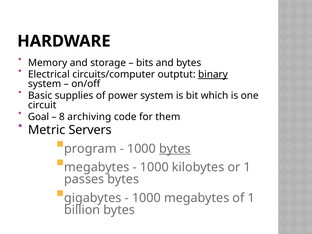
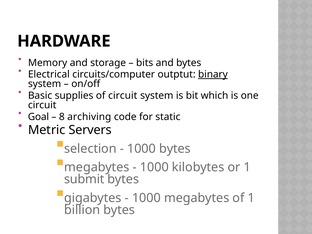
of power: power -> circuit (123, 96)
them: them -> static (168, 117)
program: program -> selection (90, 149)
bytes underline: present -> none (175, 149)
passes: passes -> submit (84, 179)
